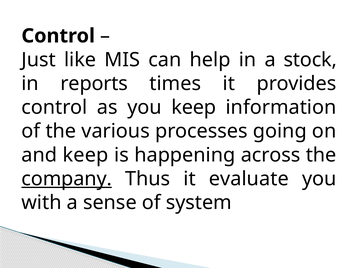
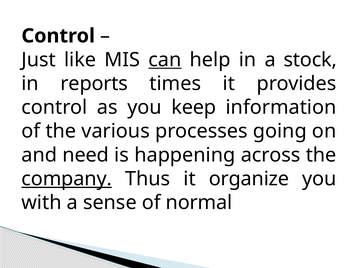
can underline: none -> present (165, 60)
and keep: keep -> need (86, 155)
evaluate: evaluate -> organize (249, 179)
system: system -> normal (199, 203)
